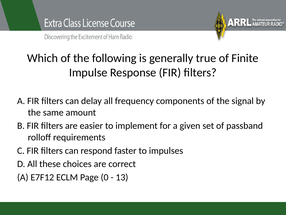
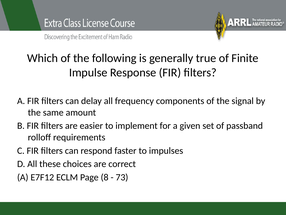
0: 0 -> 8 (105, 177)
13: 13 -> 73 (122, 177)
